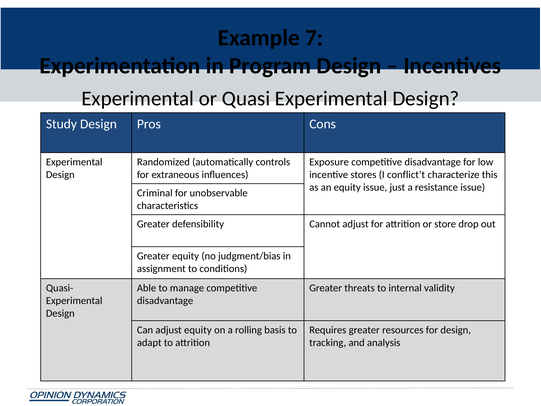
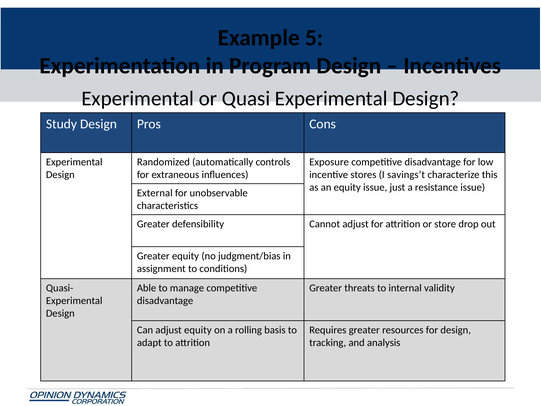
7: 7 -> 5 (314, 38)
conflict’t: conflict’t -> savings’t (406, 175)
Criminal: Criminal -> External (155, 193)
